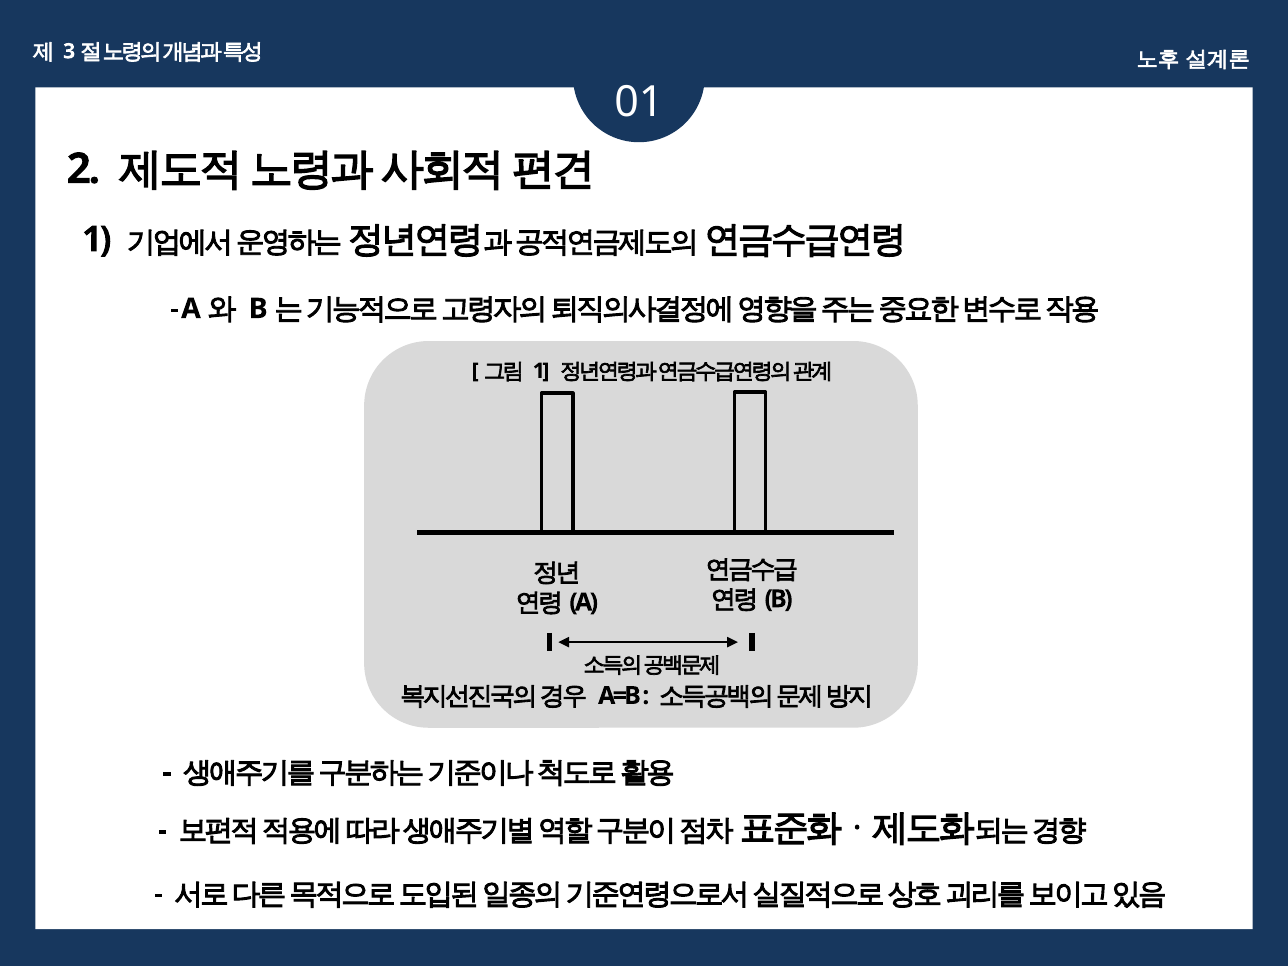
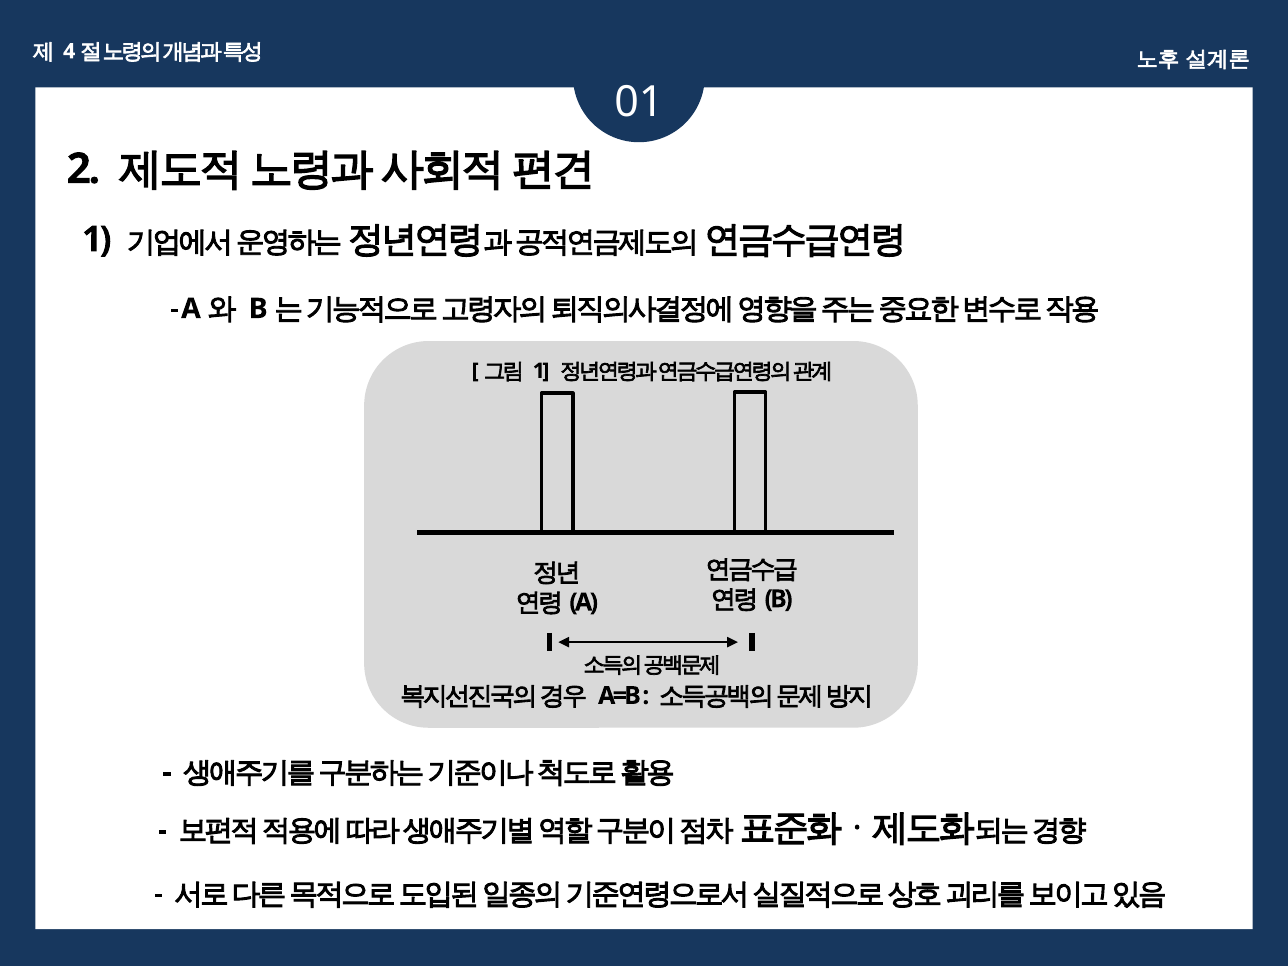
3: 3 -> 4 (69, 51)
